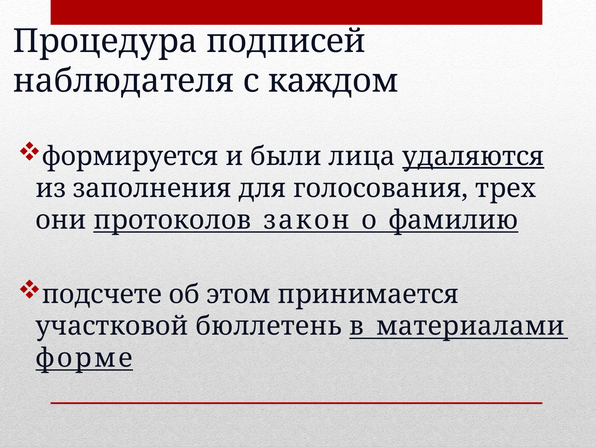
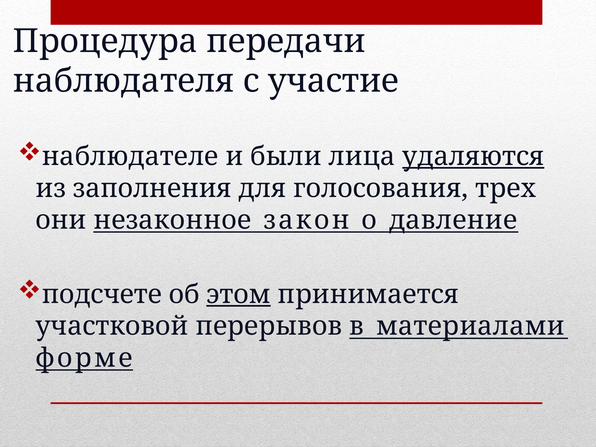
подписей: подписей -> передачи (286, 41)
каждом: каждом -> участие (333, 81)
формируется: формируется -> наблюдателе (130, 156)
протоколов: протоколов -> незаконное (172, 220)
фамилию: фамилию -> давление (453, 220)
этом underline: none -> present (239, 294)
бюллетень: бюллетень -> перерывов (269, 326)
